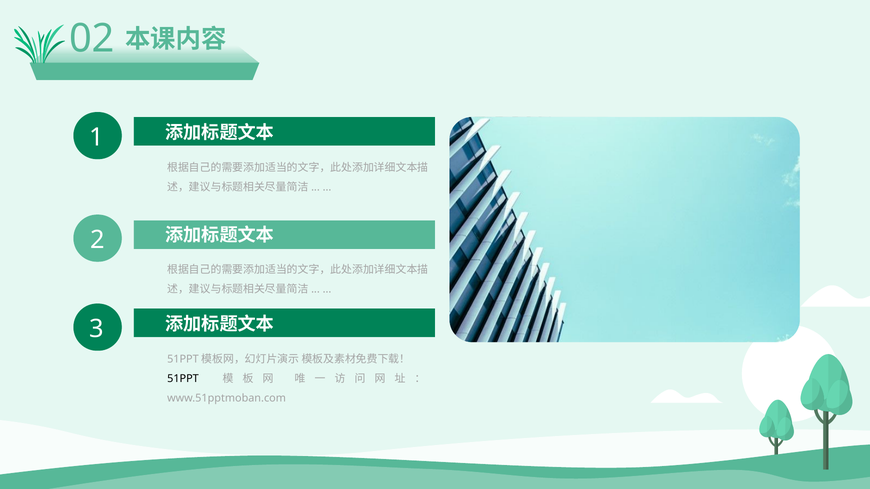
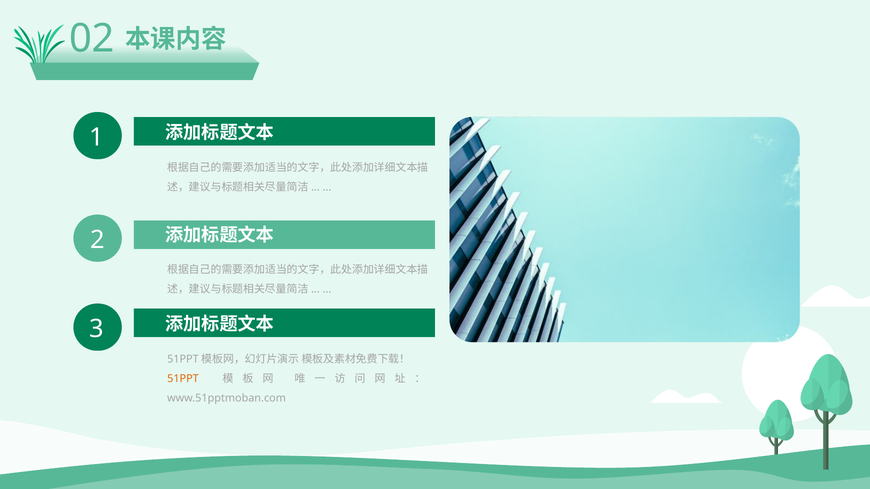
51PPT colour: black -> orange (183, 379)
